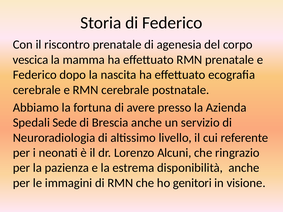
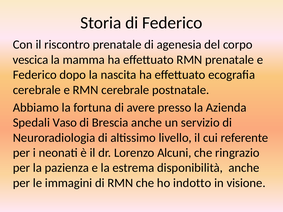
Sede: Sede -> Vaso (65, 123)
genitori: genitori -> indotto (192, 183)
